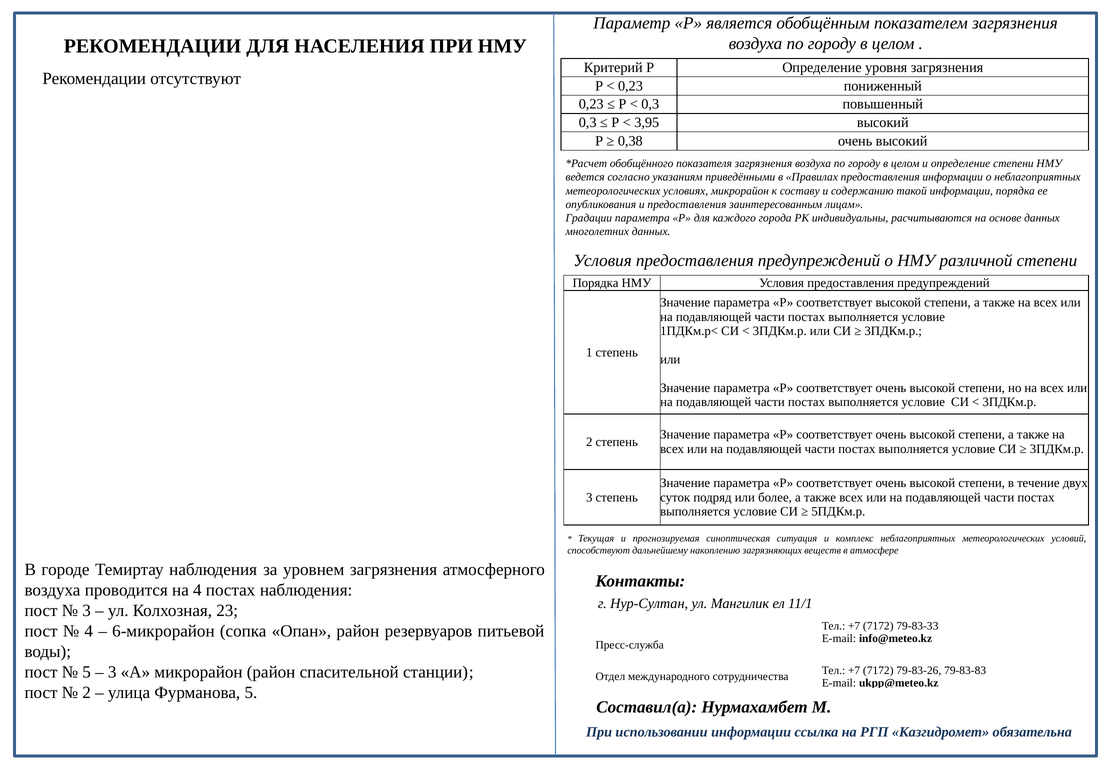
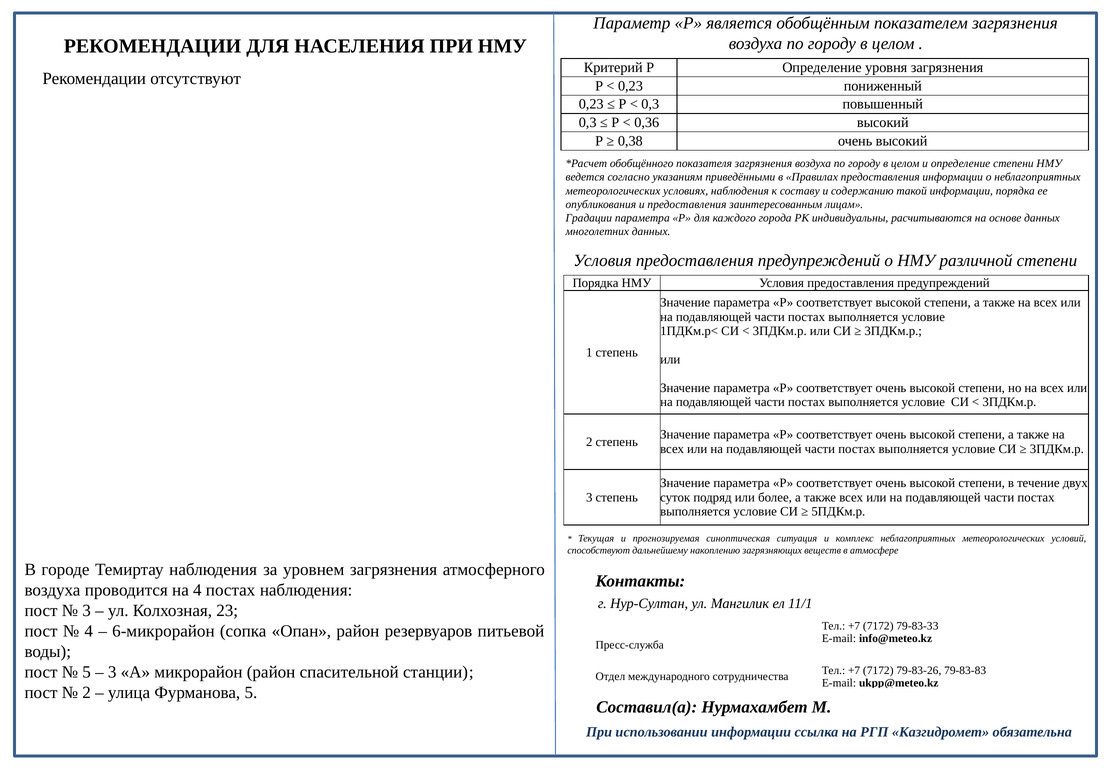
3,95: 3,95 -> 0,36 (647, 123)
условиях микрорайон: микрорайон -> наблюдения (740, 191)
